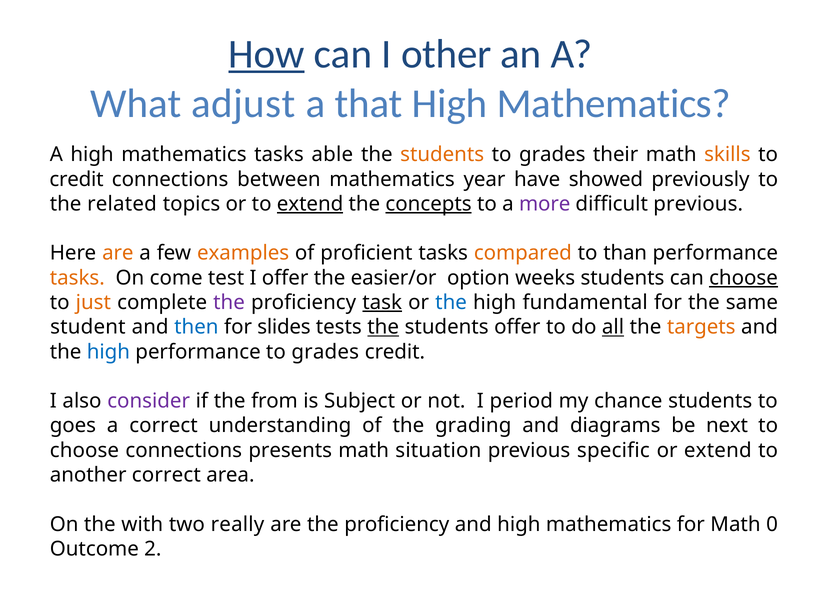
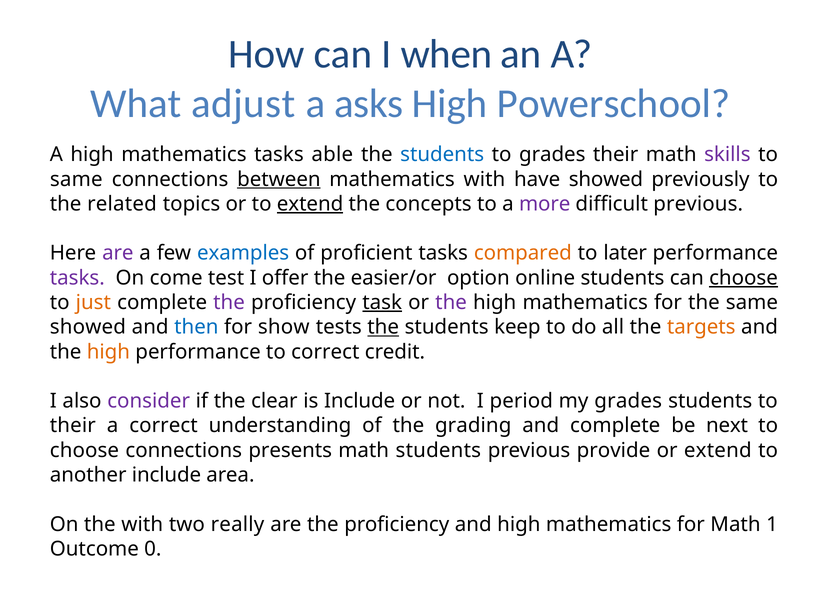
How underline: present -> none (267, 54)
other: other -> when (446, 54)
that: that -> asks (369, 103)
Mathematics: Mathematics -> Powerschool (614, 103)
students colour: orange -> blue (442, 155)
skills colour: orange -> purple (727, 155)
credit: credit -> same (76, 179)
between underline: none -> present (279, 179)
mathematics year: year -> with (484, 179)
concepts underline: present -> none (429, 204)
are colour: orange -> purple (118, 253)
examples colour: orange -> blue (243, 253)
than: than -> later (625, 253)
tasks colour: orange -> purple (77, 278)
weeks: weeks -> online (545, 278)
the colour: blue -> purple (451, 302)
fundamental: fundamental -> mathematics (585, 302)
student: student -> showed (88, 327)
slides: slides -> show (284, 327)
students offer: offer -> keep (517, 327)
all underline: present -> none (613, 327)
high colour: blue -> orange (108, 352)
performance to grades: grades -> correct (325, 352)
from: from -> clear (274, 401)
is Subject: Subject -> Include (360, 401)
my chance: chance -> grades (628, 401)
goes: goes -> their (73, 426)
and diagrams: diagrams -> complete (615, 426)
math situation: situation -> students (438, 450)
specific: specific -> provide (613, 450)
another correct: correct -> include (166, 475)
0: 0 -> 1 (772, 524)
2: 2 -> 0 (153, 549)
